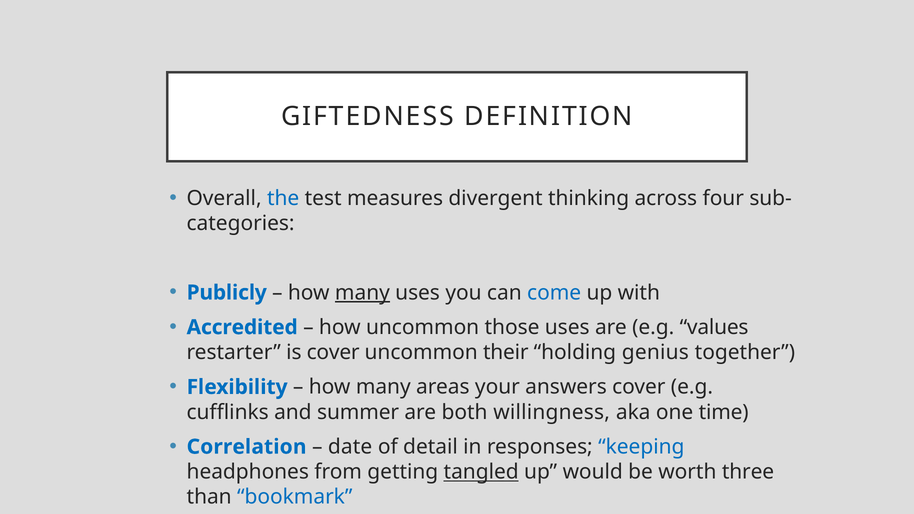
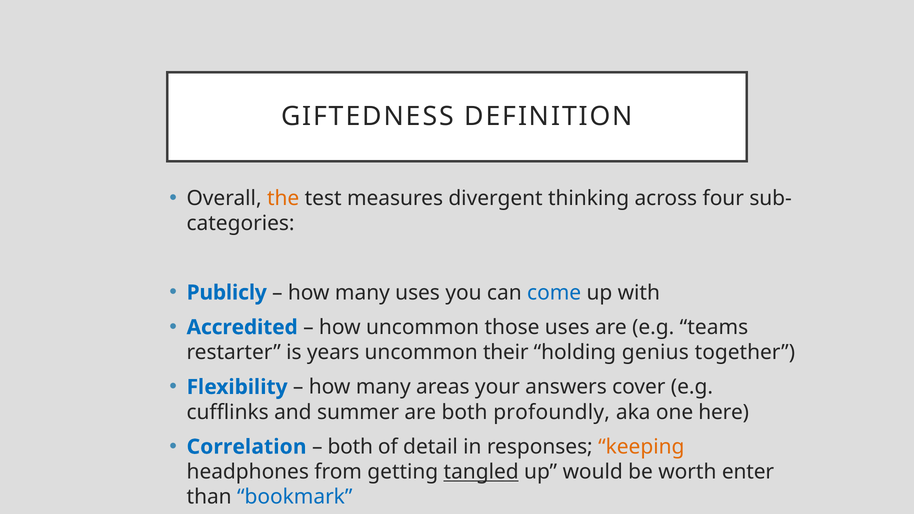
the colour: blue -> orange (283, 198)
many underline: present -> none (362, 293)
values: values -> teams (714, 327)
is cover: cover -> years (333, 352)
willingness: willingness -> profoundly (552, 412)
time: time -> here (724, 412)
date: date -> both (350, 447)
keeping colour: blue -> orange (641, 447)
three: three -> enter (748, 472)
